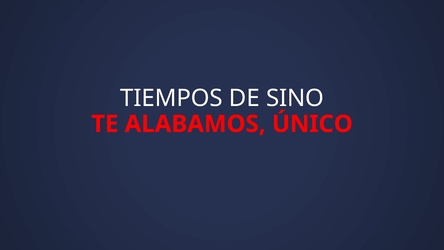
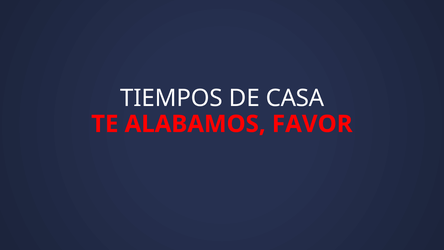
SINO: SINO -> CASA (295, 98)
ÚNICO: ÚNICO -> FAVOR (312, 124)
